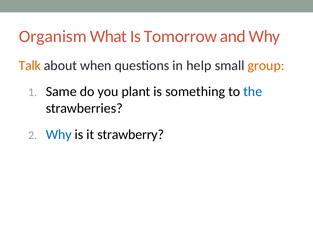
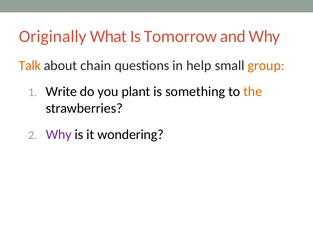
Organism: Organism -> Originally (53, 36)
when: when -> chain (96, 66)
Same: Same -> Write (61, 92)
the colour: blue -> orange (253, 92)
Why colour: blue -> purple (59, 135)
strawberry: strawberry -> wondering (131, 135)
